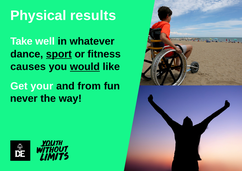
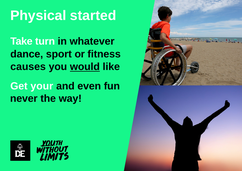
results: results -> started (93, 16)
well: well -> turn (45, 41)
sport underline: present -> none (59, 54)
from: from -> even (89, 86)
